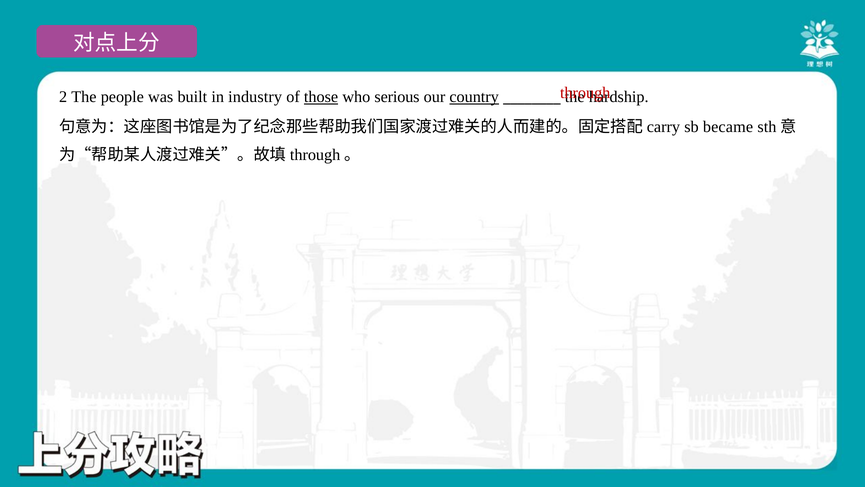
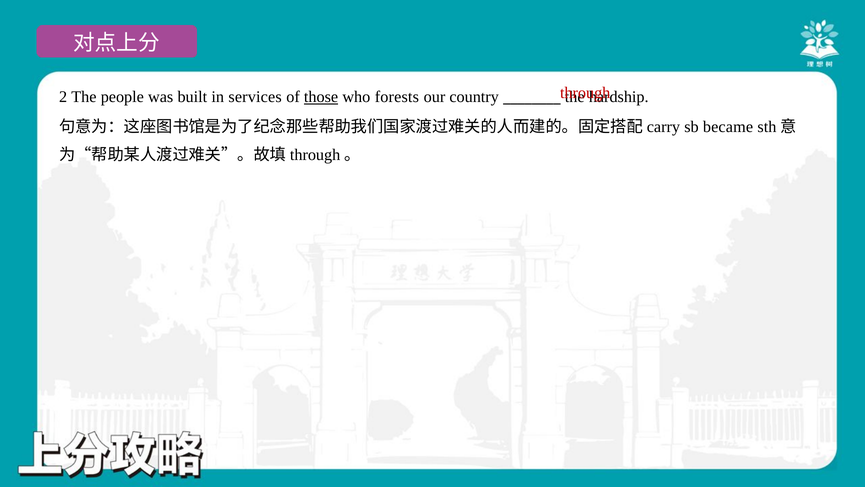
industry: industry -> services (255, 97)
serious: serious -> forests (397, 97)
country underline: present -> none (474, 97)
